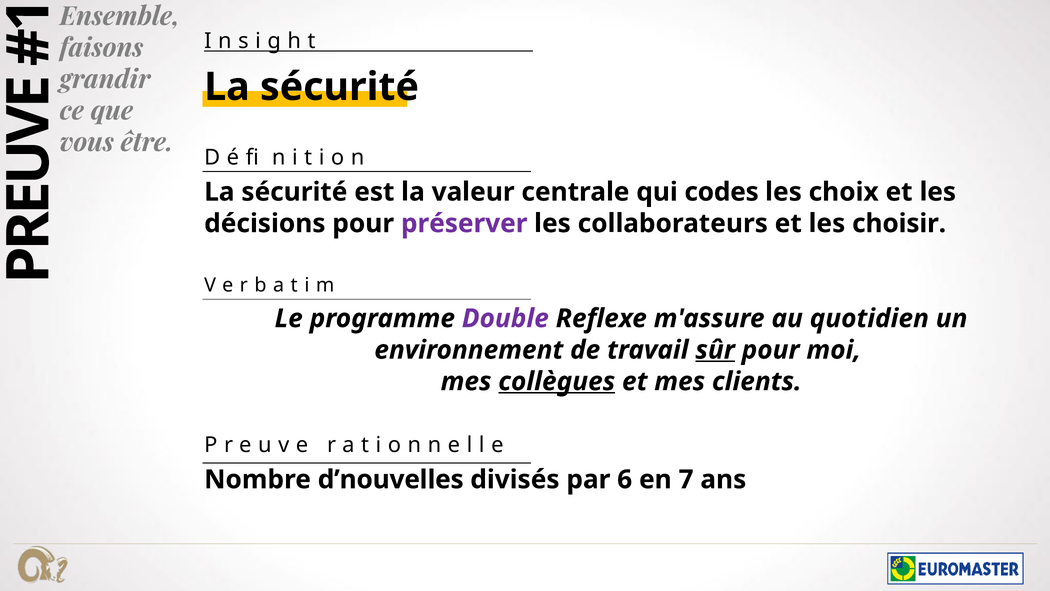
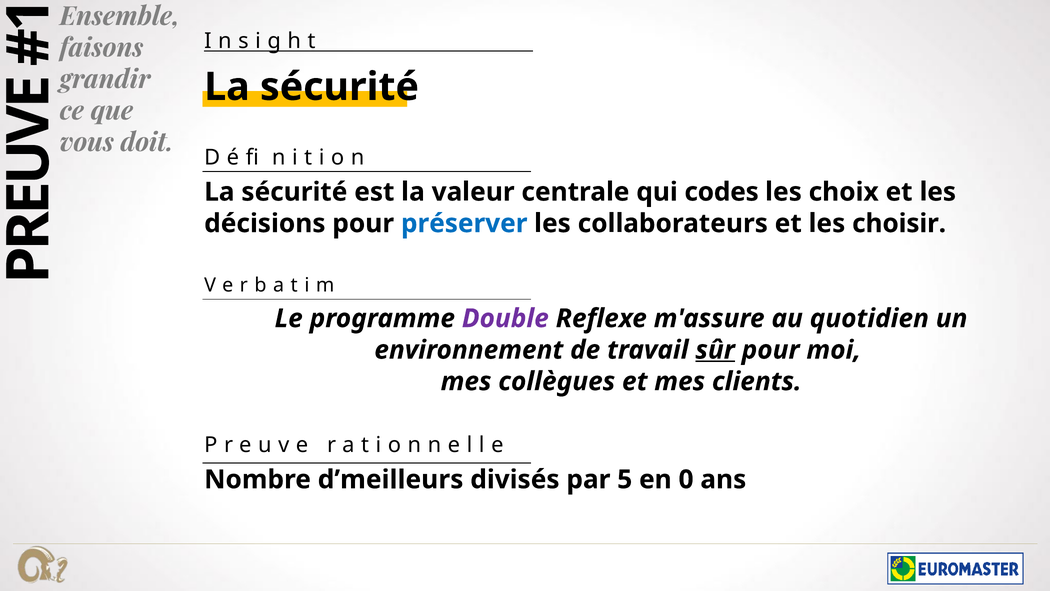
être: être -> doit (147, 142)
préserver colour: purple -> blue (464, 223)
collègues underline: present -> none (557, 381)
d’nouvelles: d’nouvelles -> d’meilleurs (391, 479)
6: 6 -> 5 (625, 479)
7: 7 -> 0 (686, 479)
